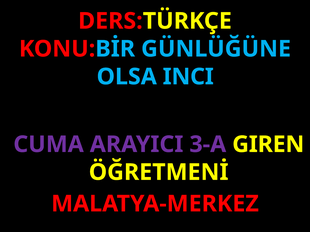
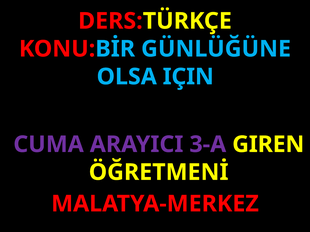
INCI: INCI -> IÇIN (188, 77)
